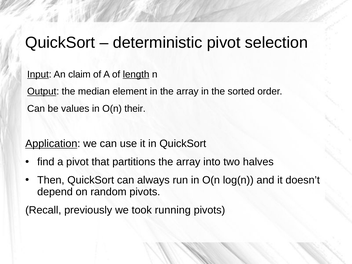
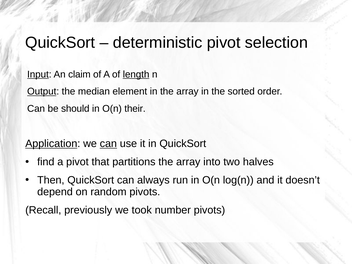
values: values -> should (75, 109)
can underline: none -> present (108, 144)
running: running -> number (173, 210)
